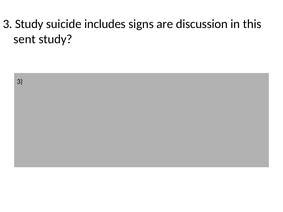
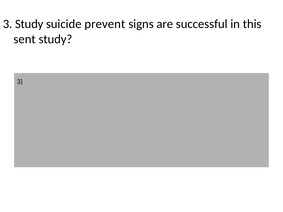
includes: includes -> prevent (105, 24)
discussion: discussion -> successful (202, 24)
